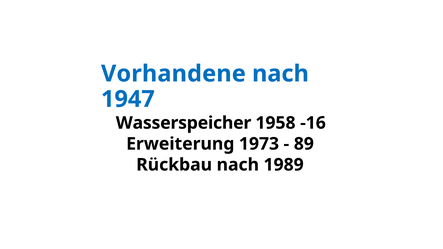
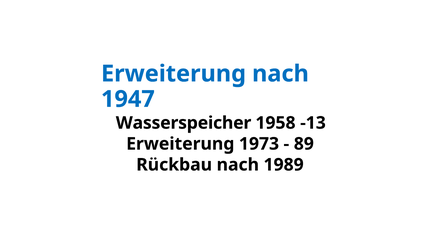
Vorhandene: Vorhandene -> Erweiterung (173, 74)
-16: -16 -> -13 (313, 123)
